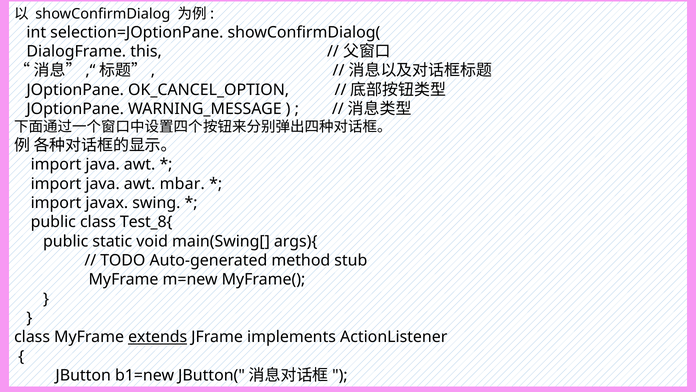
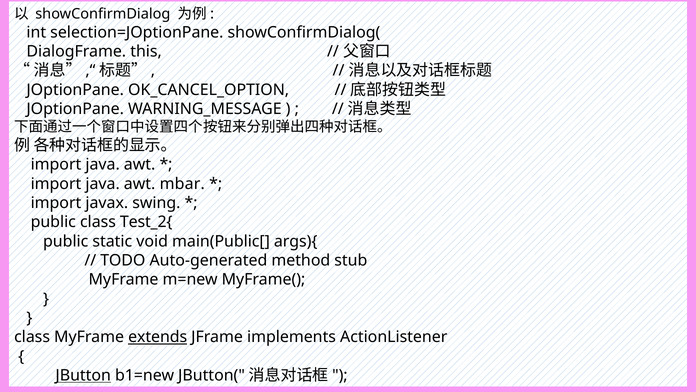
Test_8{: Test_8{ -> Test_2{ (146, 222)
main(Swing[: main(Swing[ -> main(Public[ (221, 241)
JButton underline: none -> present (83, 375)
